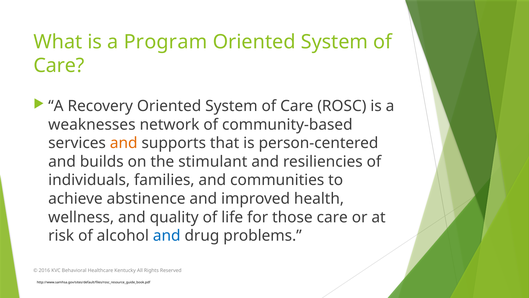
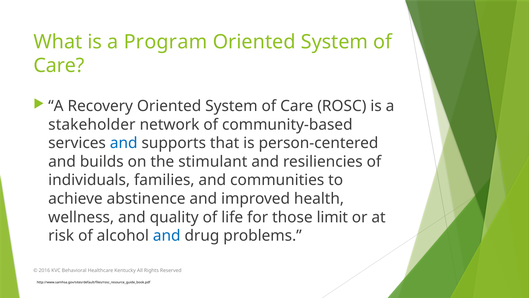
weaknesses: weaknesses -> stakeholder (92, 125)
and colour: orange -> blue (124, 143)
those care: care -> limit (332, 217)
